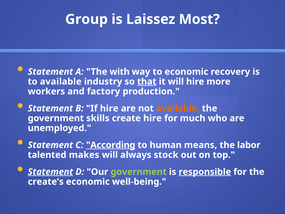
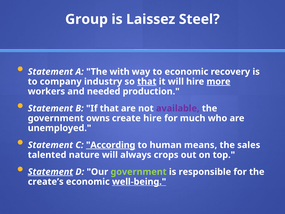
Most: Most -> Steel (199, 19)
to available: available -> company (61, 81)
more underline: none -> present (218, 81)
factory: factory -> needed (104, 91)
If hire: hire -> that (109, 108)
available colour: orange -> purple (178, 108)
skills: skills -> owns (98, 118)
labor: labor -> sales (249, 145)
makes: makes -> nature (84, 155)
stock: stock -> crops (166, 155)
responsible underline: present -> none (205, 172)
well-being underline: none -> present (139, 181)
